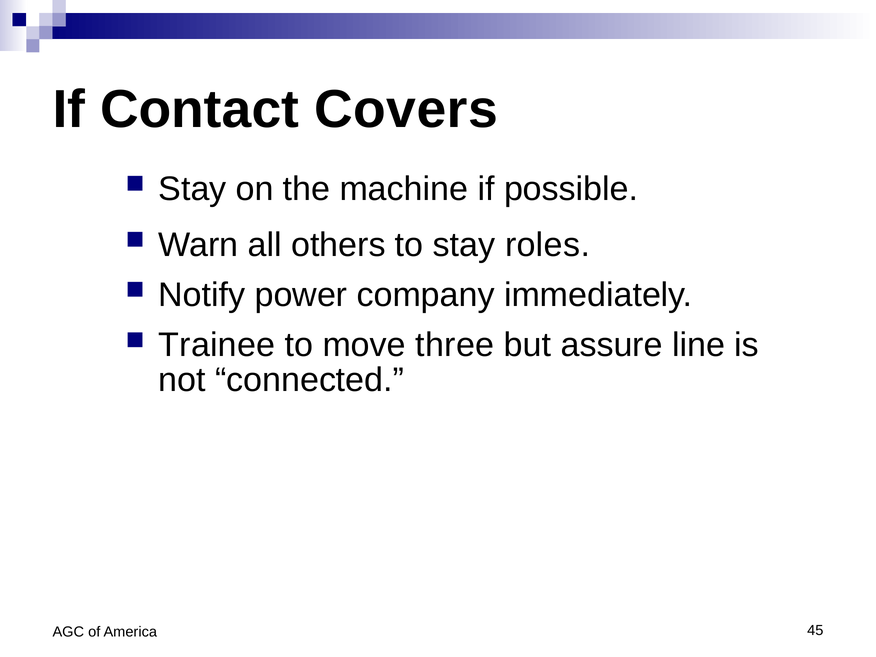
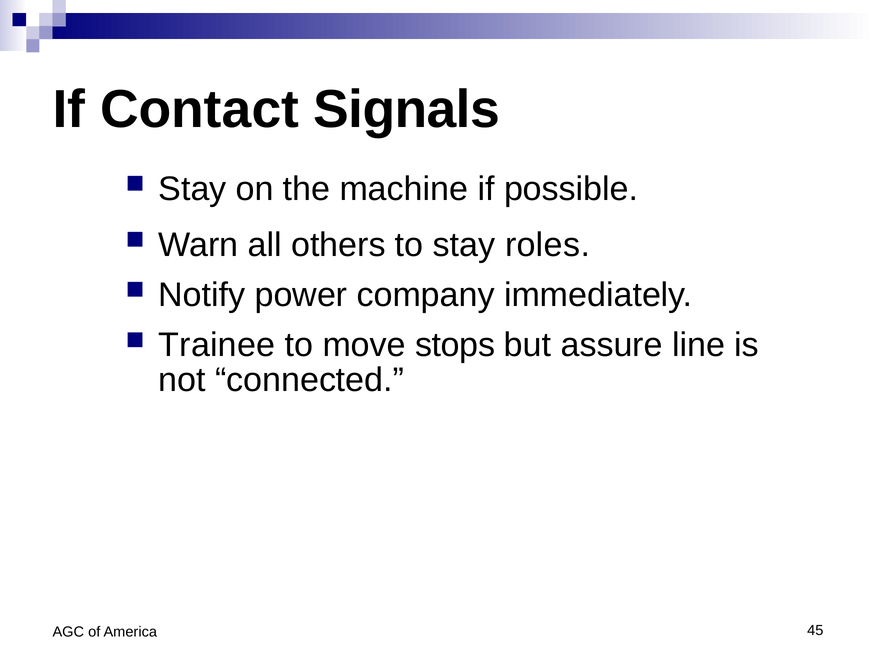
Covers: Covers -> Signals (407, 110)
three: three -> stops (455, 345)
